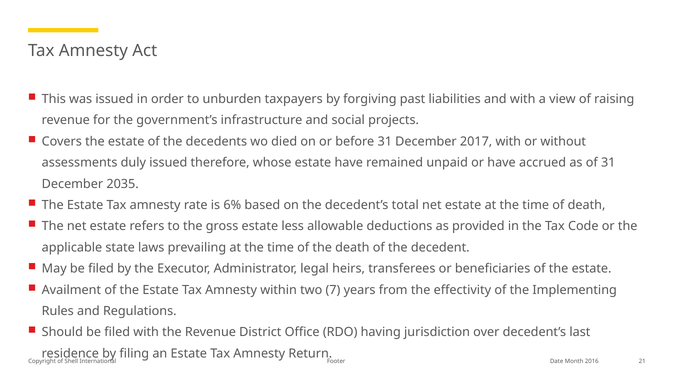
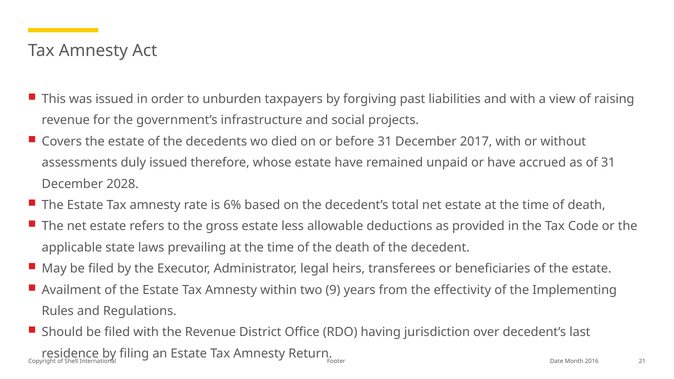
2035: 2035 -> 2028 (123, 184)
7: 7 -> 9 (333, 290)
